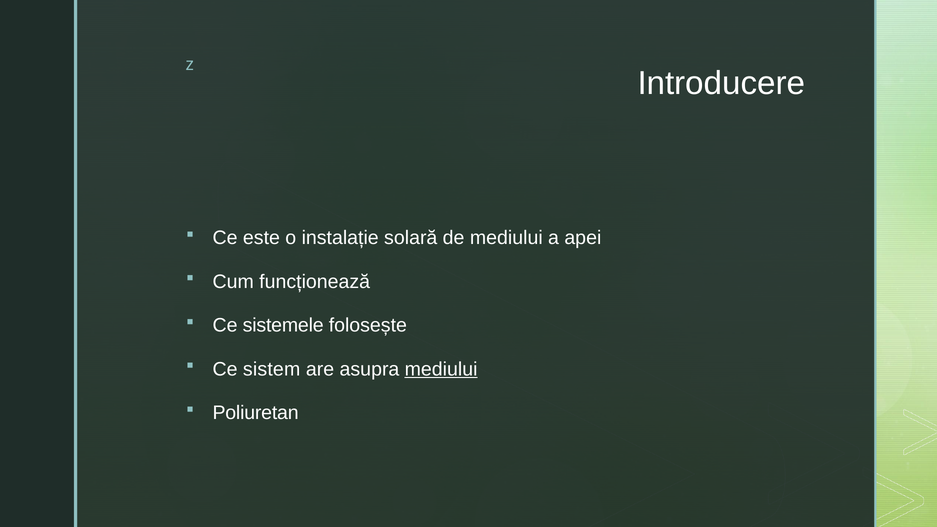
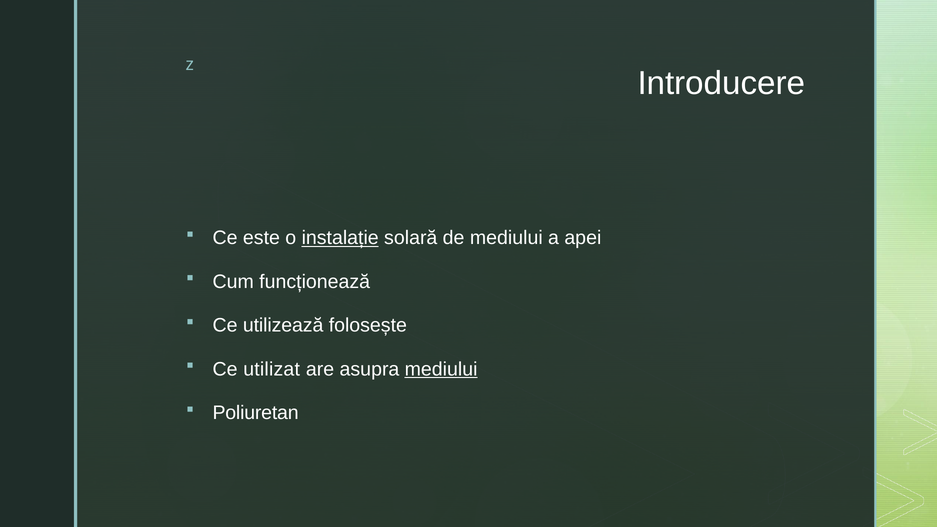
instalație underline: none -> present (340, 238)
sistemele: sistemele -> utilizează (283, 325)
sistem: sistem -> utilizat (272, 369)
